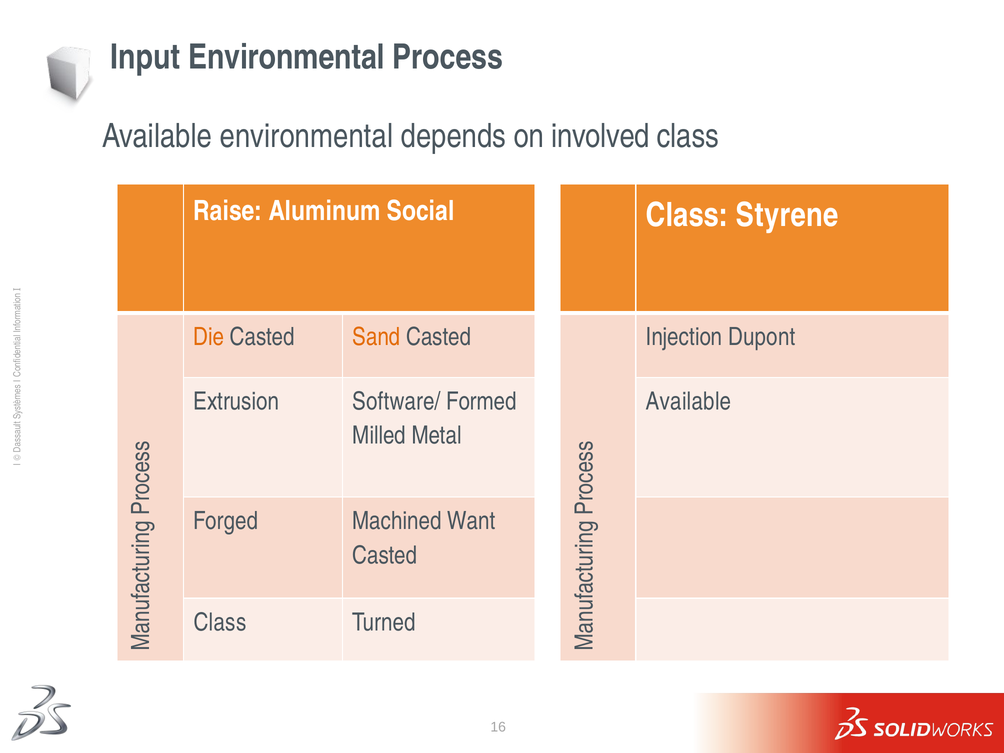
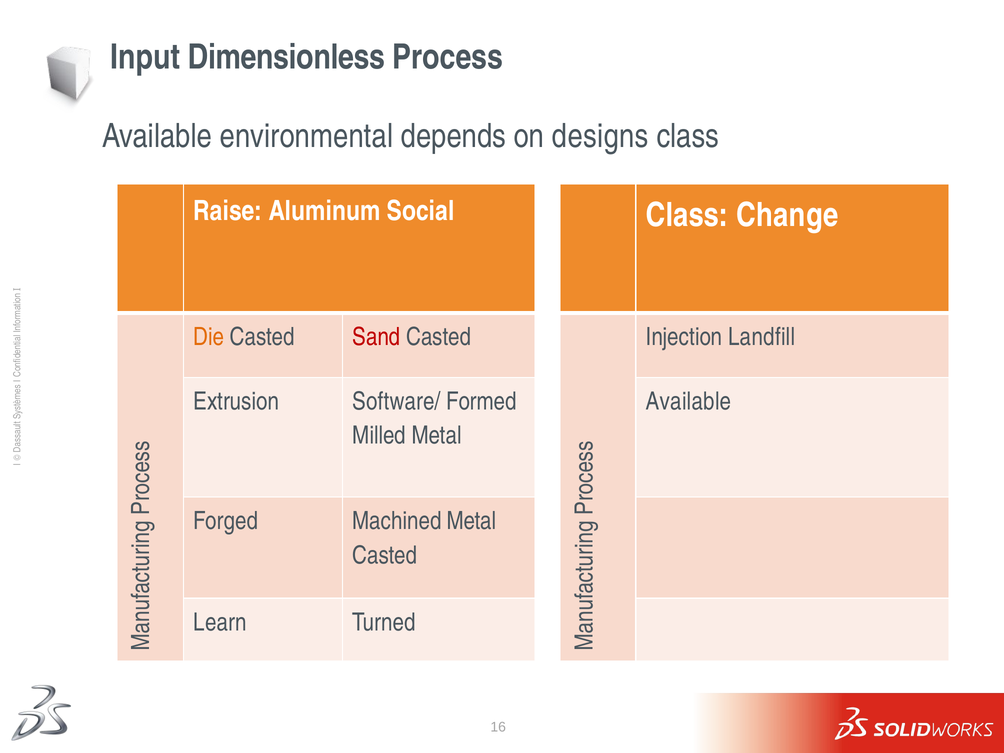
Input Environmental: Environmental -> Dimensionless (287, 57)
involved: involved -> designs (600, 136)
Styrene: Styrene -> Change (787, 215)
Sand colour: orange -> red (376, 337)
Dupont: Dupont -> Landfill (762, 337)
Machined Want: Want -> Metal (471, 521)
Class: Class -> Learn (220, 622)
